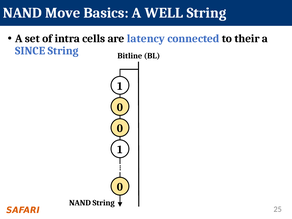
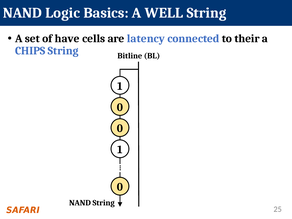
Move: Move -> Logic (63, 13)
intra: intra -> have (67, 39)
SINCE: SINCE -> CHIPS (30, 51)
